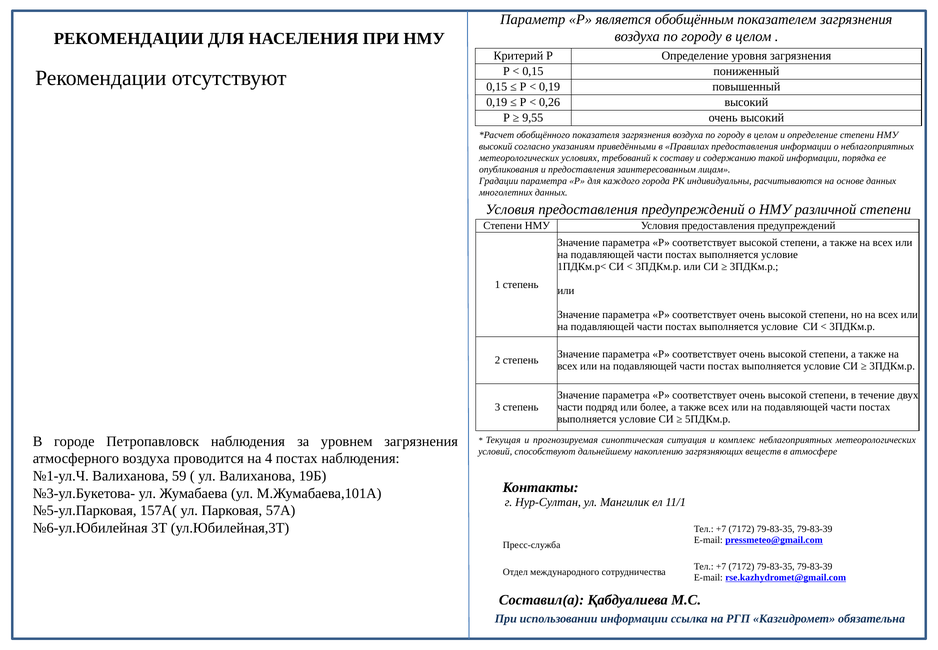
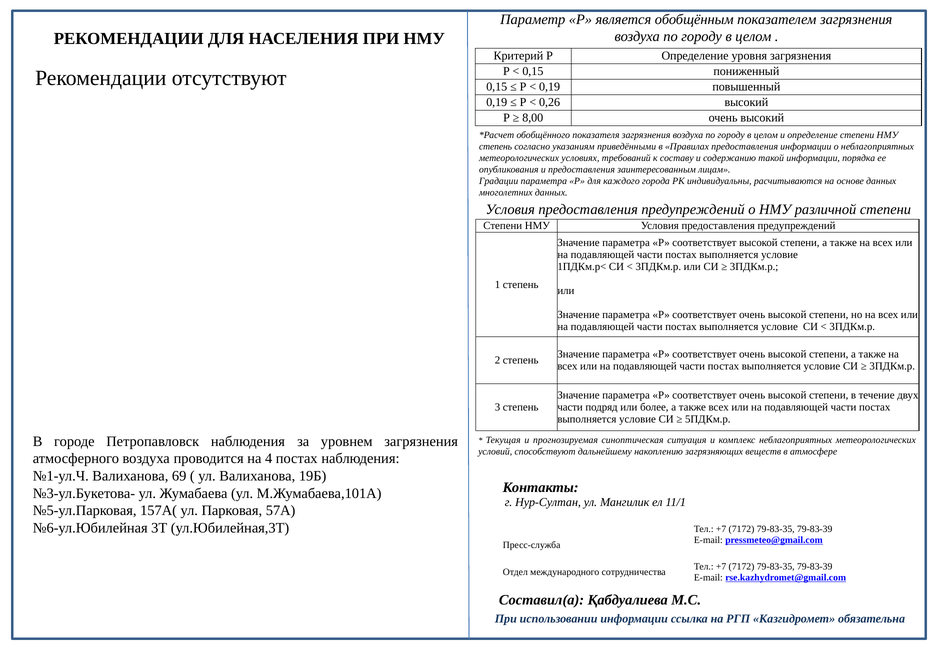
9,55: 9,55 -> 8,00 (533, 118)
высокий: высокий -> степень (496, 146)
59: 59 -> 69 (179, 475)
